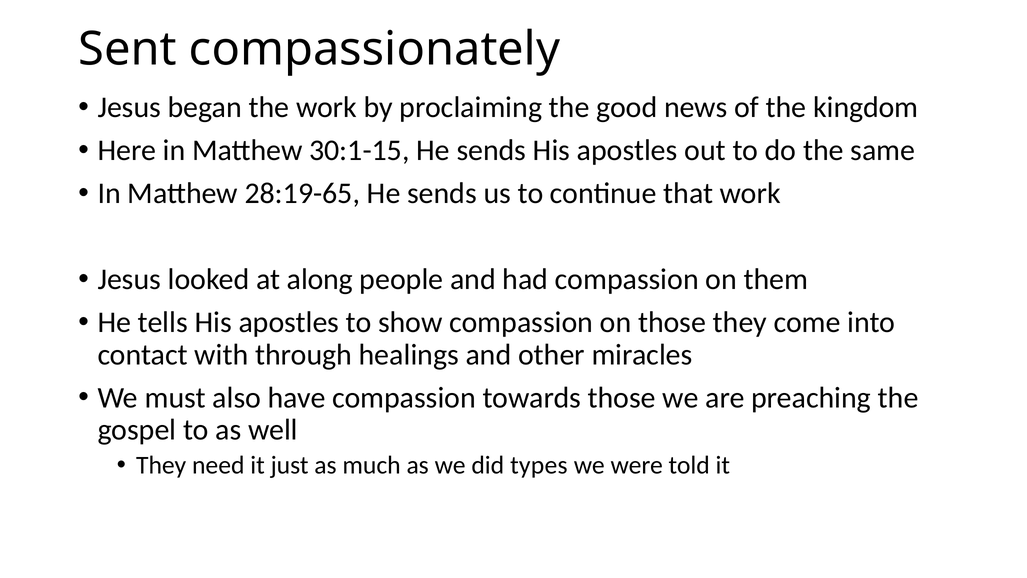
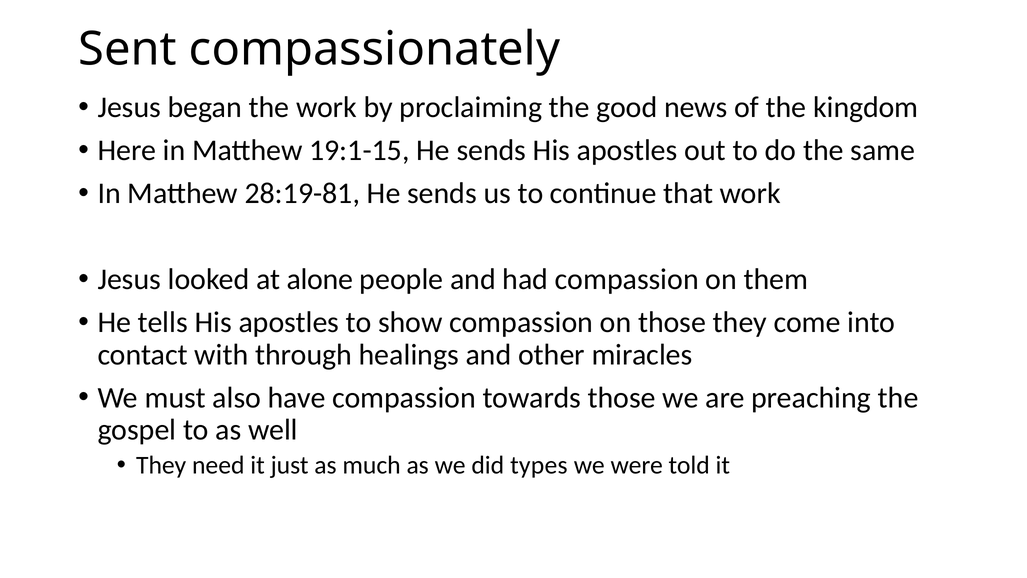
30:1-15: 30:1-15 -> 19:1-15 (359, 150)
28:19-65: 28:19-65 -> 28:19-81 (302, 193)
along: along -> alone (320, 279)
